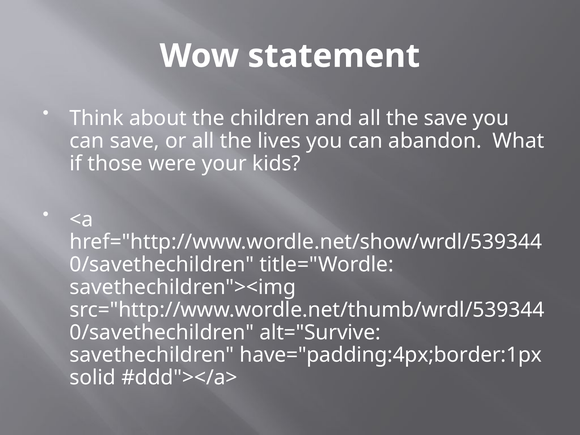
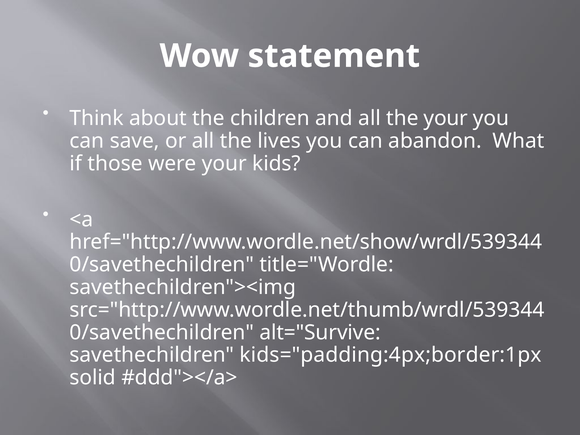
the save: save -> your (446, 118)
have="padding:4px;border:1px: have="padding:4px;border:1px -> kids="padding:4px;border:1px (391, 355)
